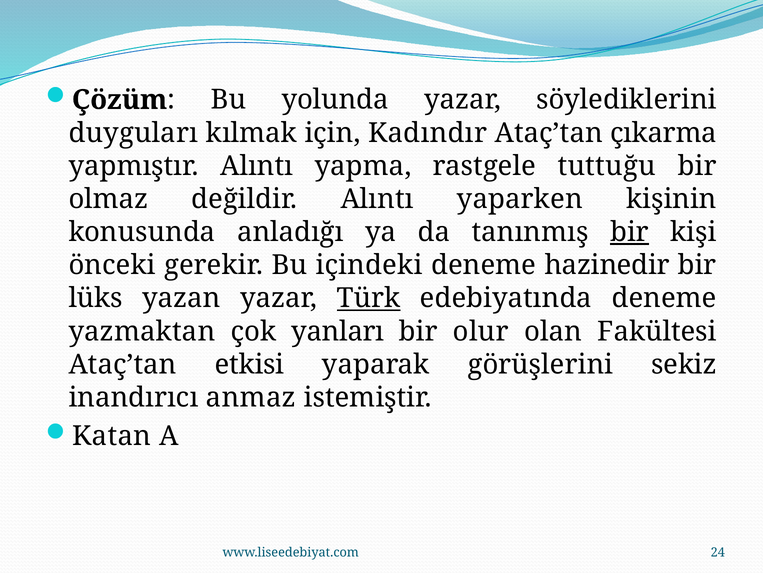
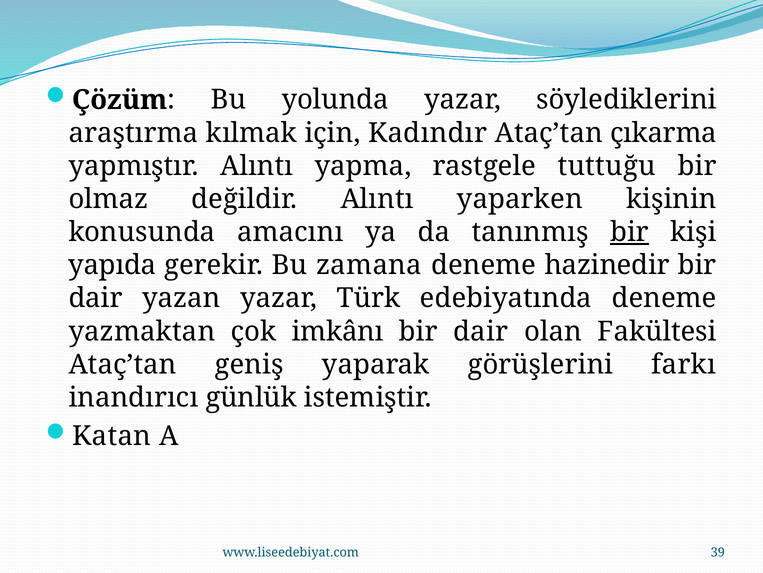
duyguları: duyguları -> araştırma (133, 133)
anladığı: anladığı -> amacını (290, 232)
önceki: önceki -> yapıda (112, 265)
içindeki: içindeki -> zamana (369, 265)
lüks: lüks -> dair (96, 298)
Türk underline: present -> none (369, 298)
yanları: yanları -> imkânı (338, 331)
olur: olur -> dair (481, 331)
etkisi: etkisi -> geniş (249, 364)
sekiz: sekiz -> farkı (684, 364)
anmaz: anmaz -> günlük (251, 397)
24: 24 -> 39 (718, 552)
